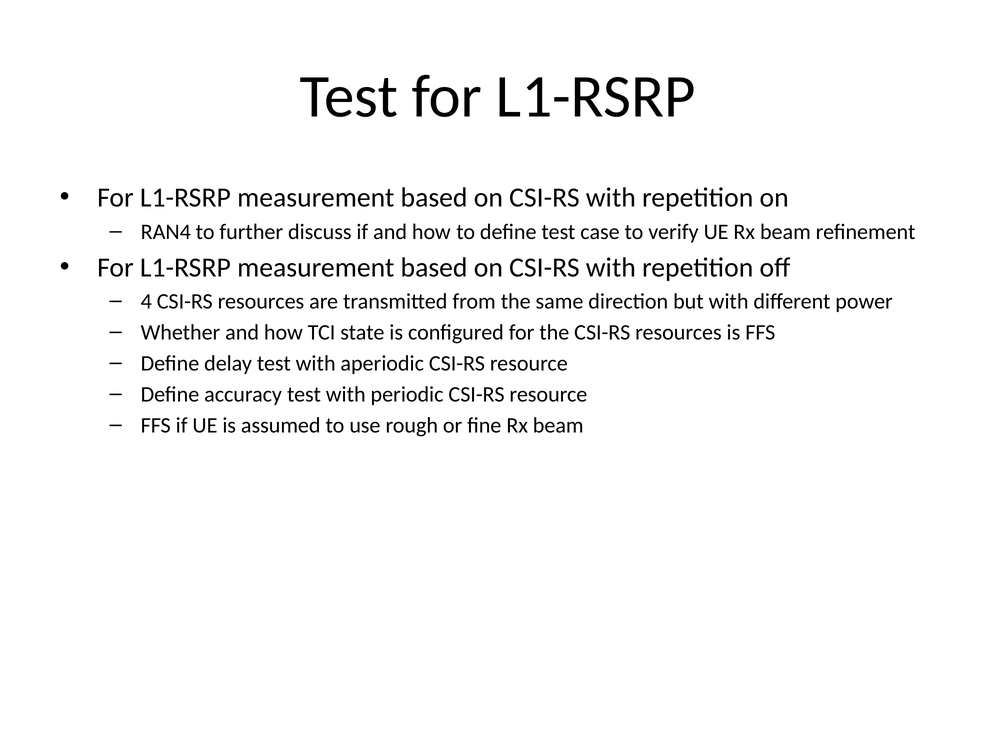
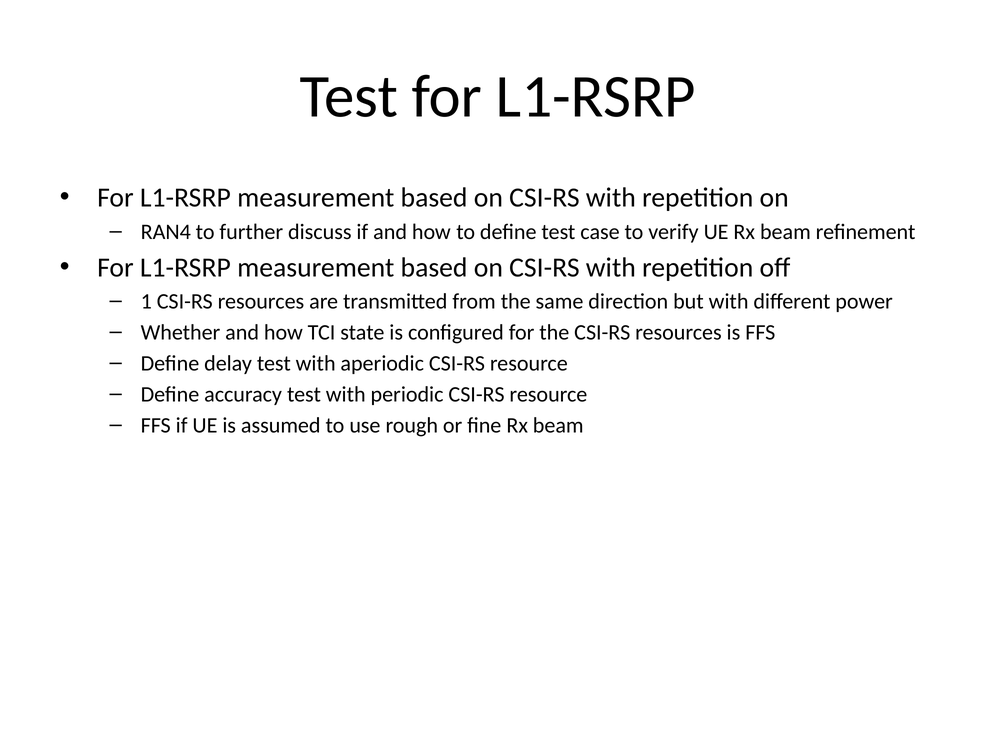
4: 4 -> 1 (146, 301)
